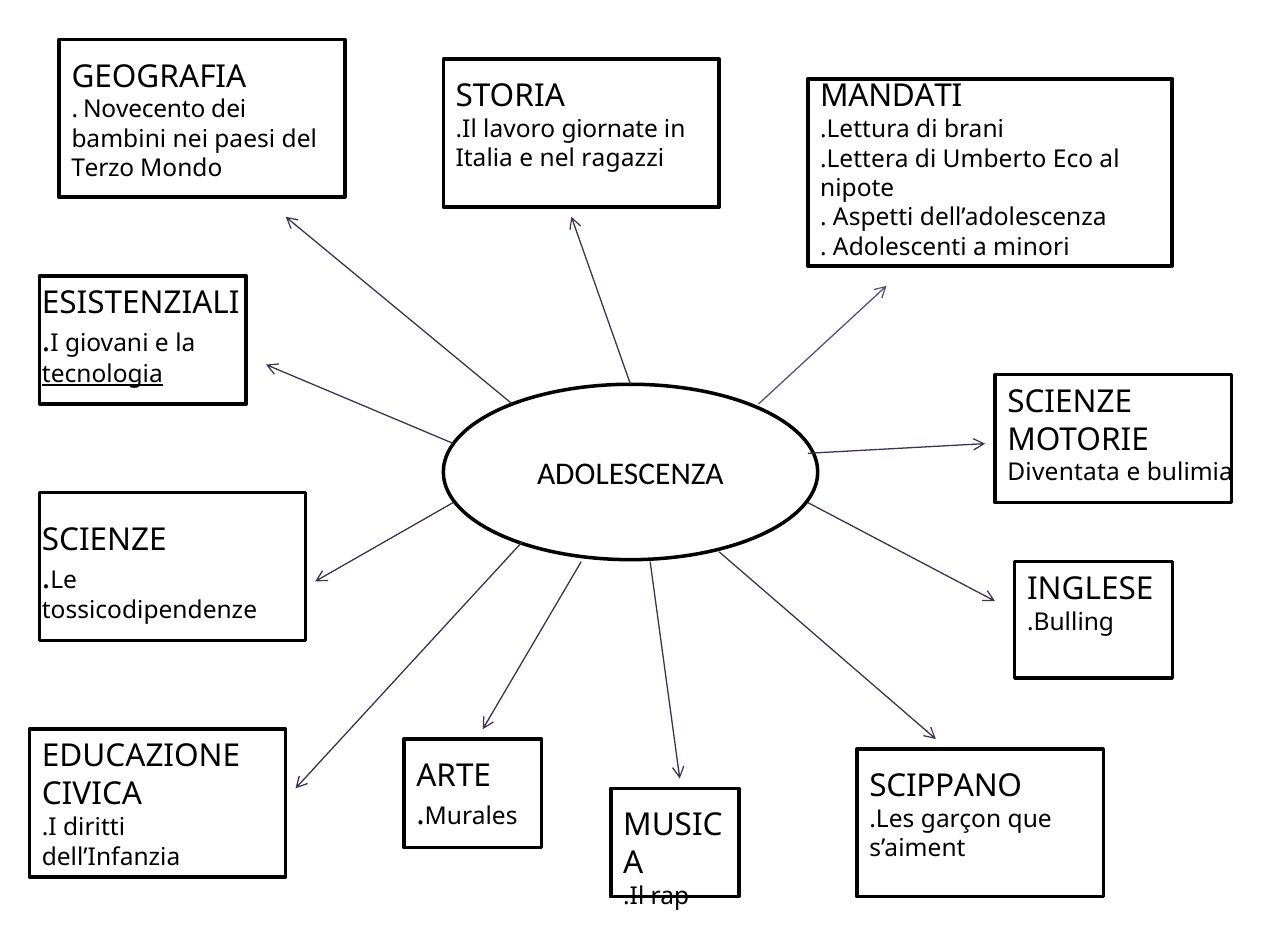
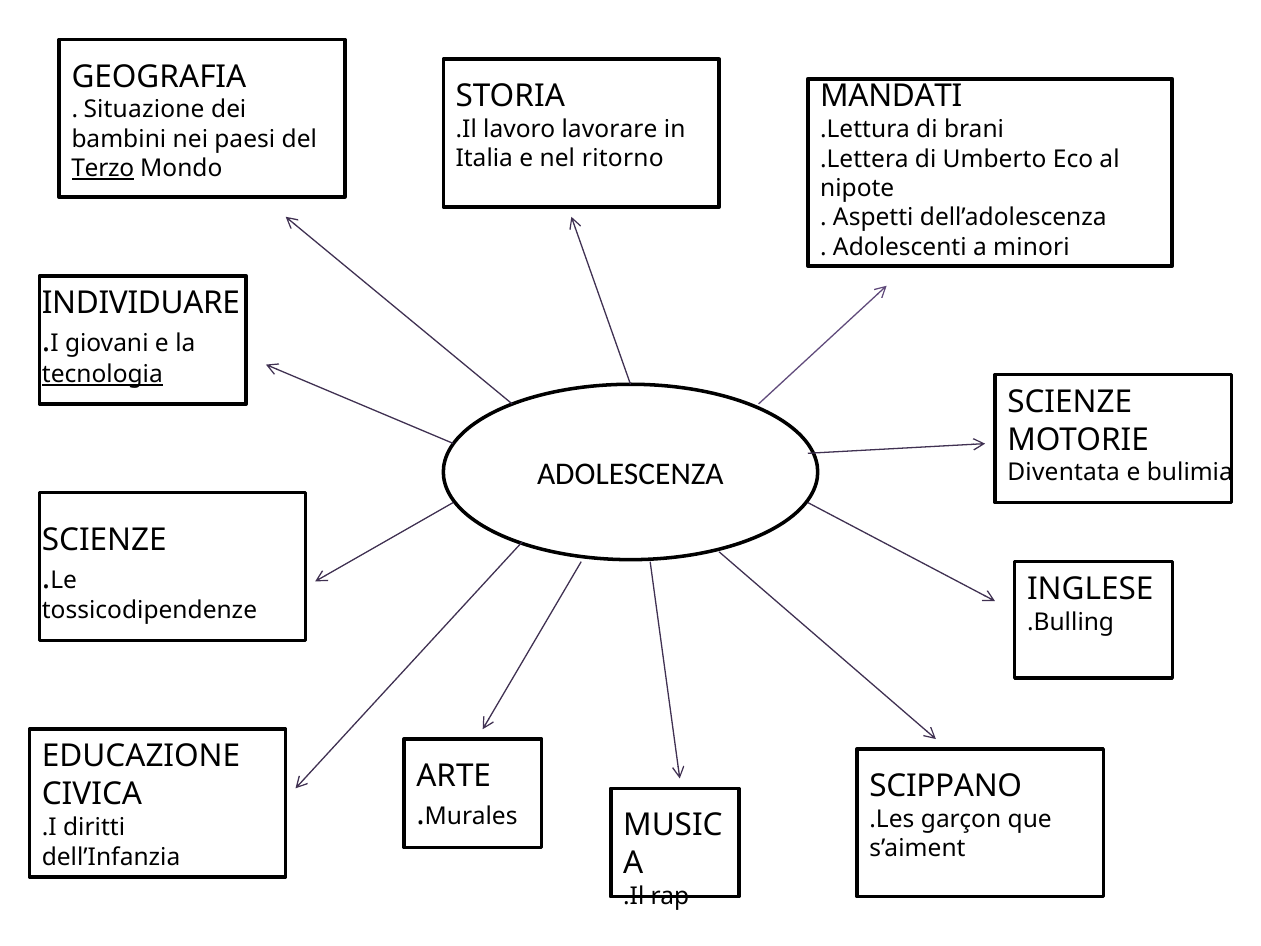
Novecento: Novecento -> Situazione (144, 110)
giornate: giornate -> lavorare (610, 129)
ragazzi: ragazzi -> ritorno (623, 159)
Terzo underline: none -> present (103, 169)
ESISTENZIALI: ESISTENZIALI -> INDIVIDUARE (141, 303)
